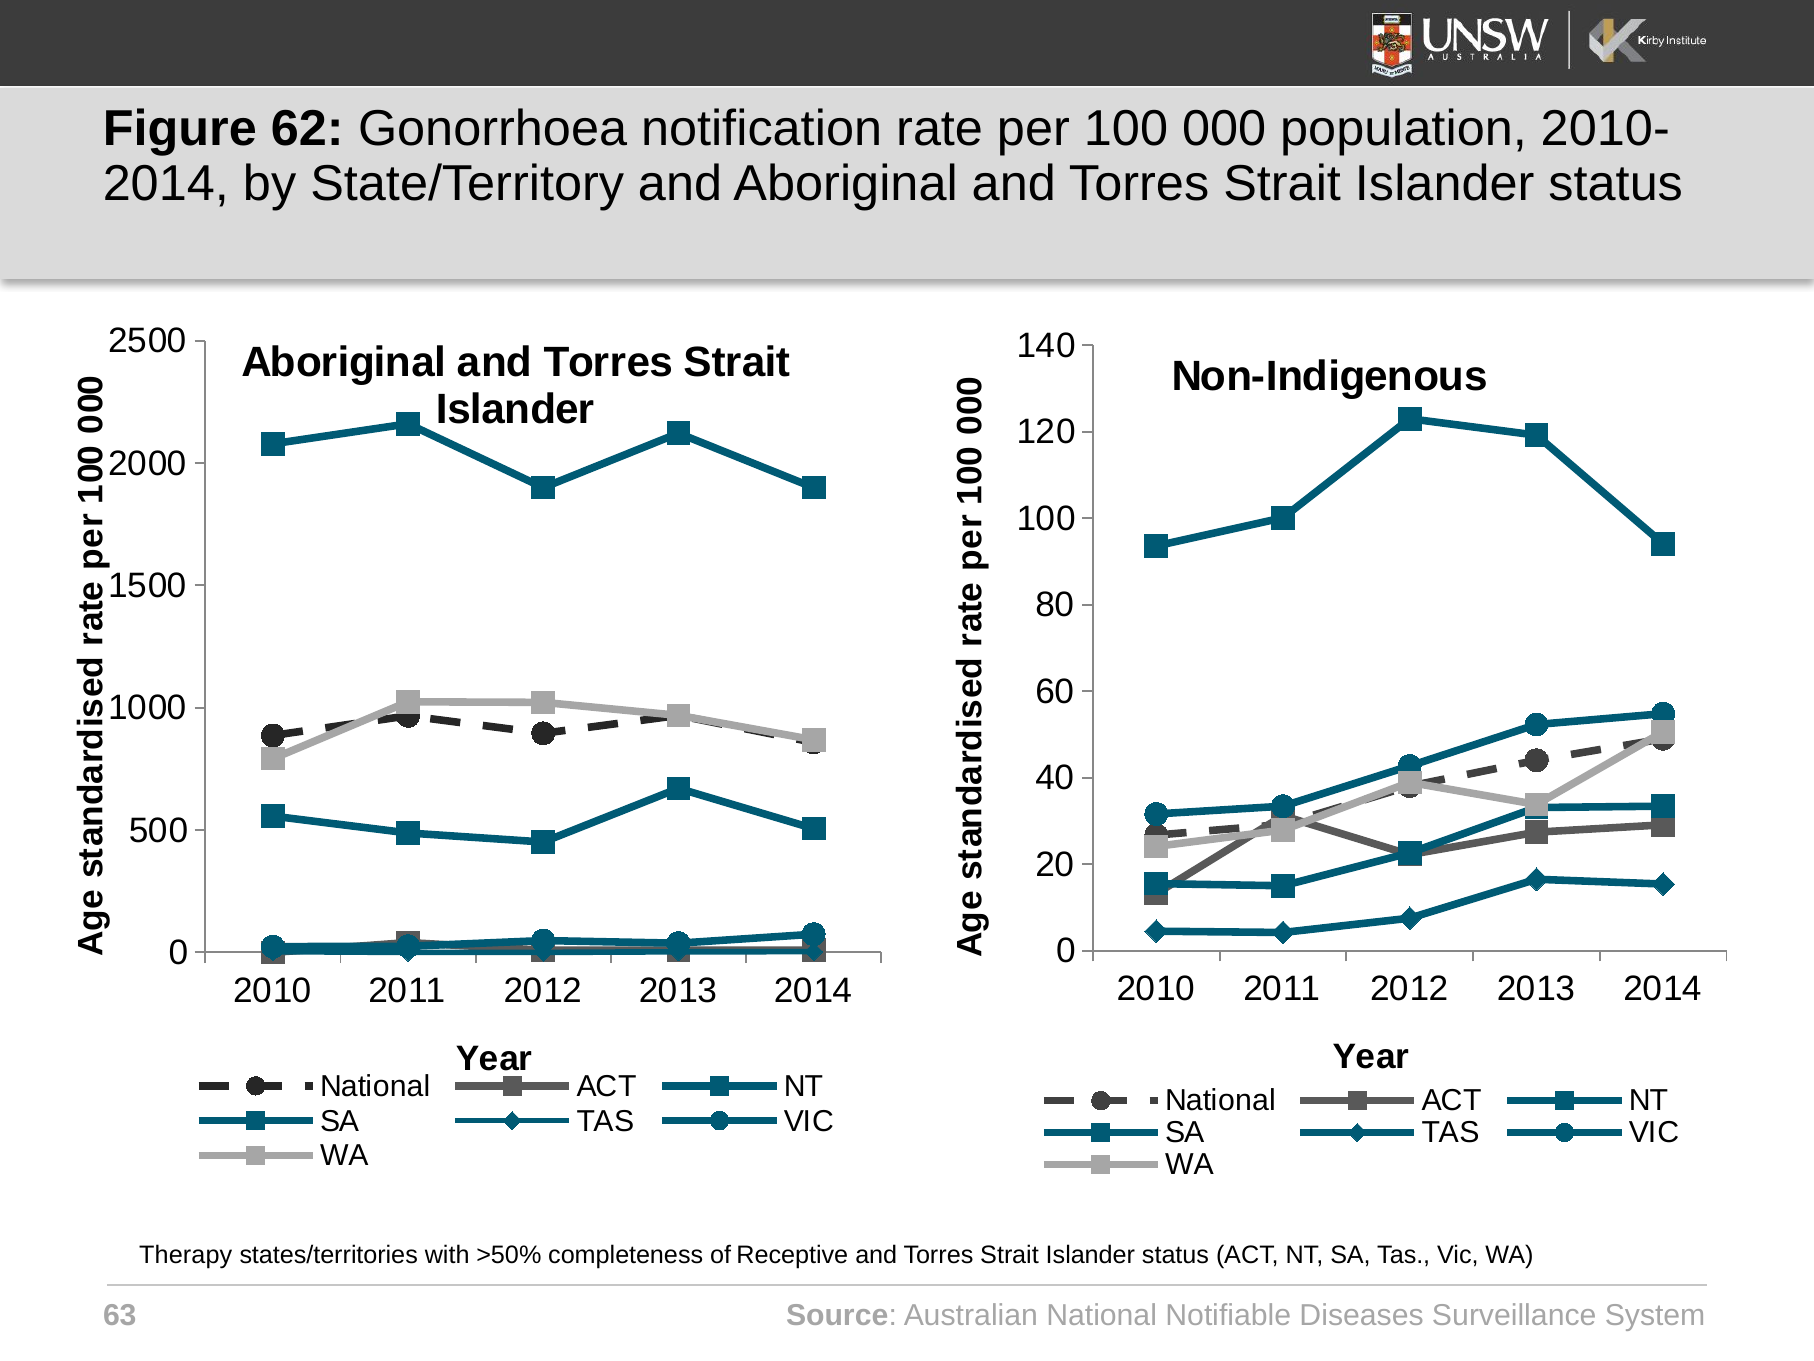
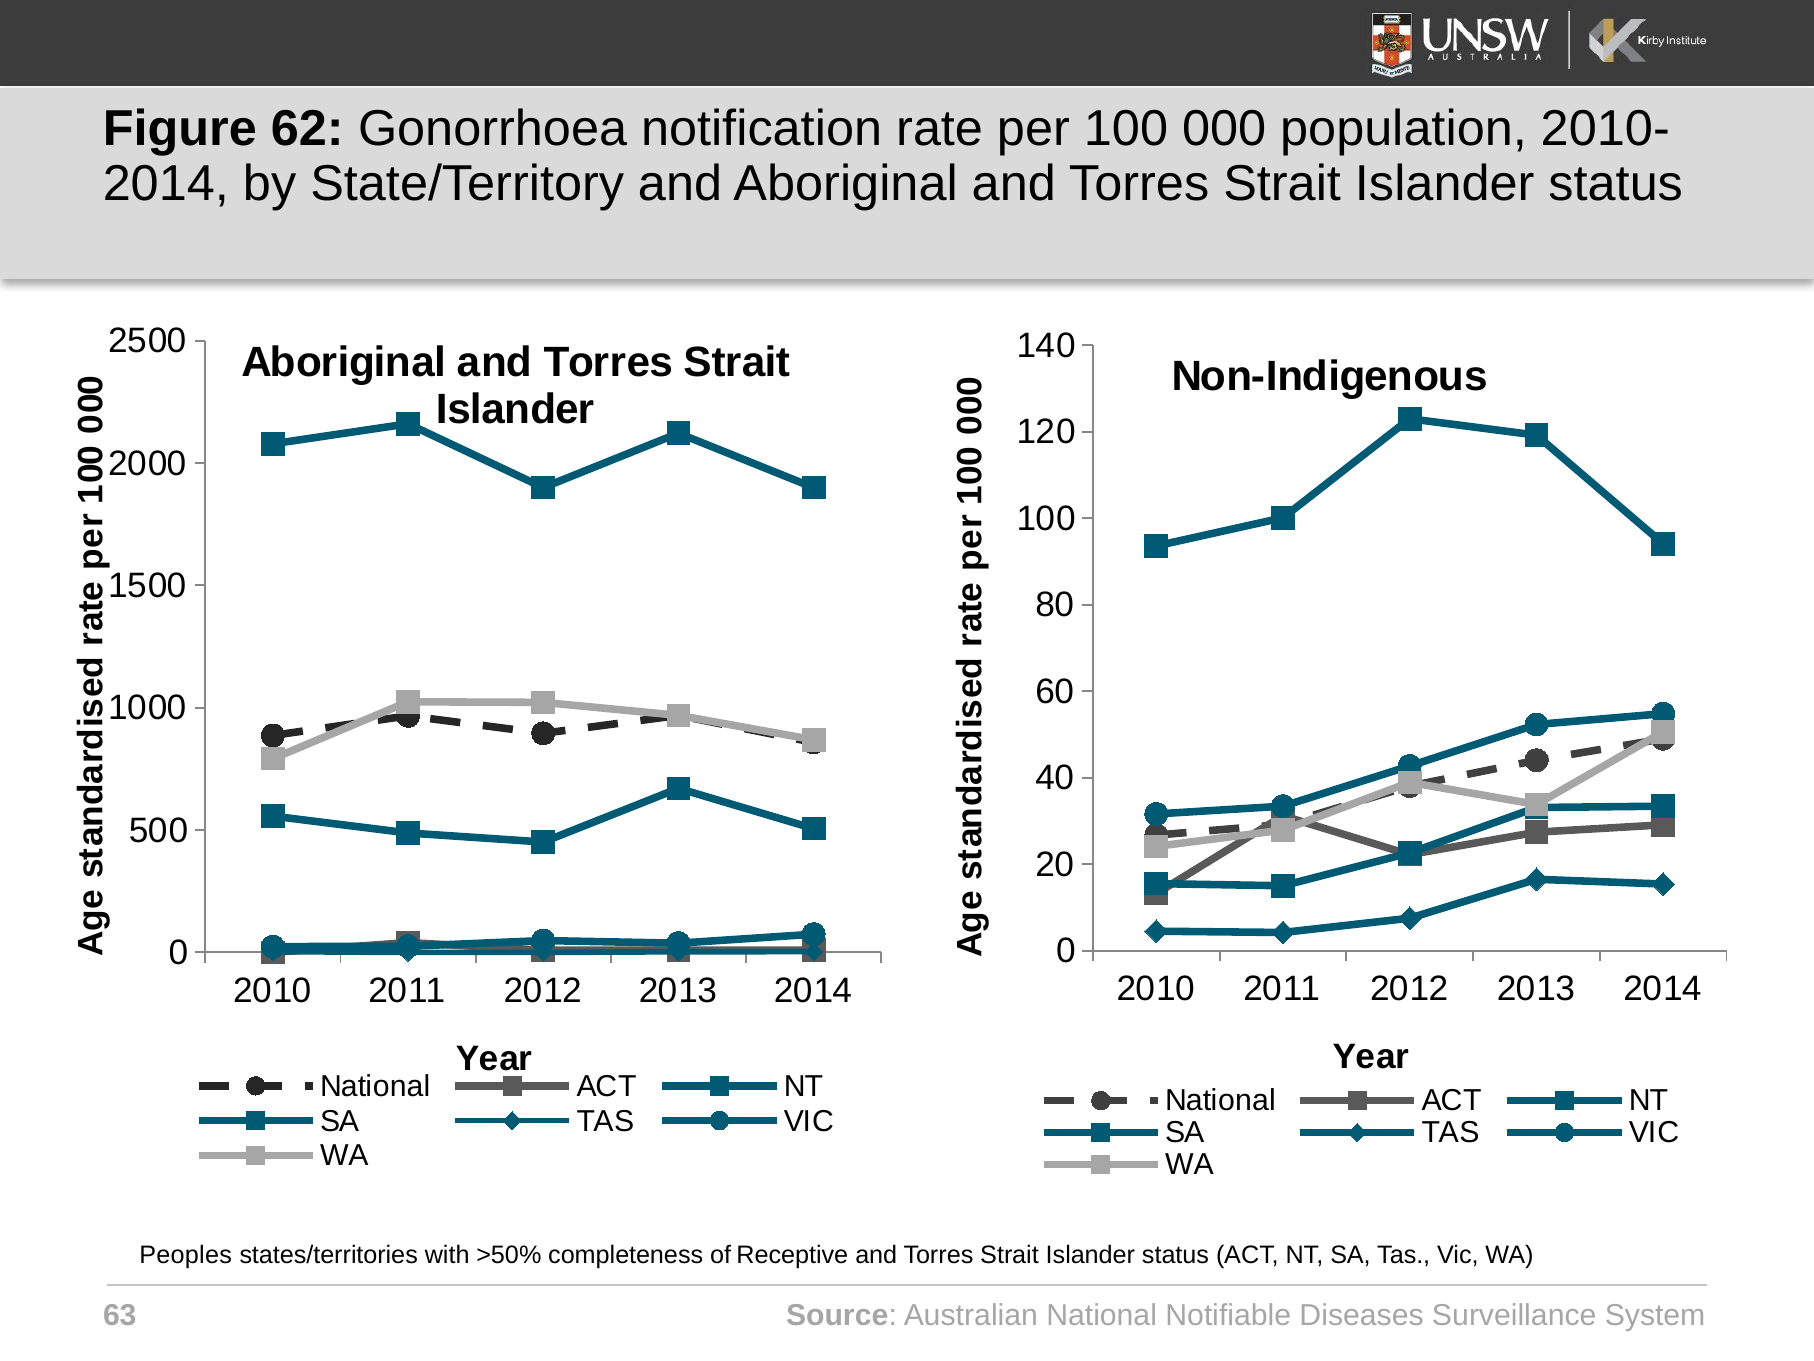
Therapy: Therapy -> Peoples (186, 1255)
